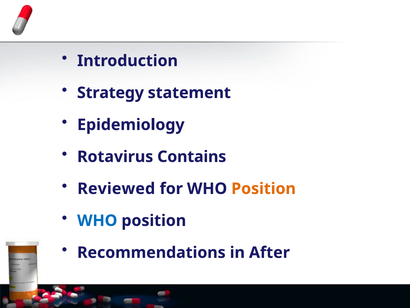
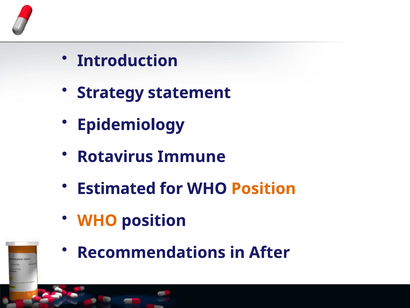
Contains: Contains -> Immune (192, 156)
Reviewed: Reviewed -> Estimated (116, 188)
WHO colour: blue -> orange (97, 220)
